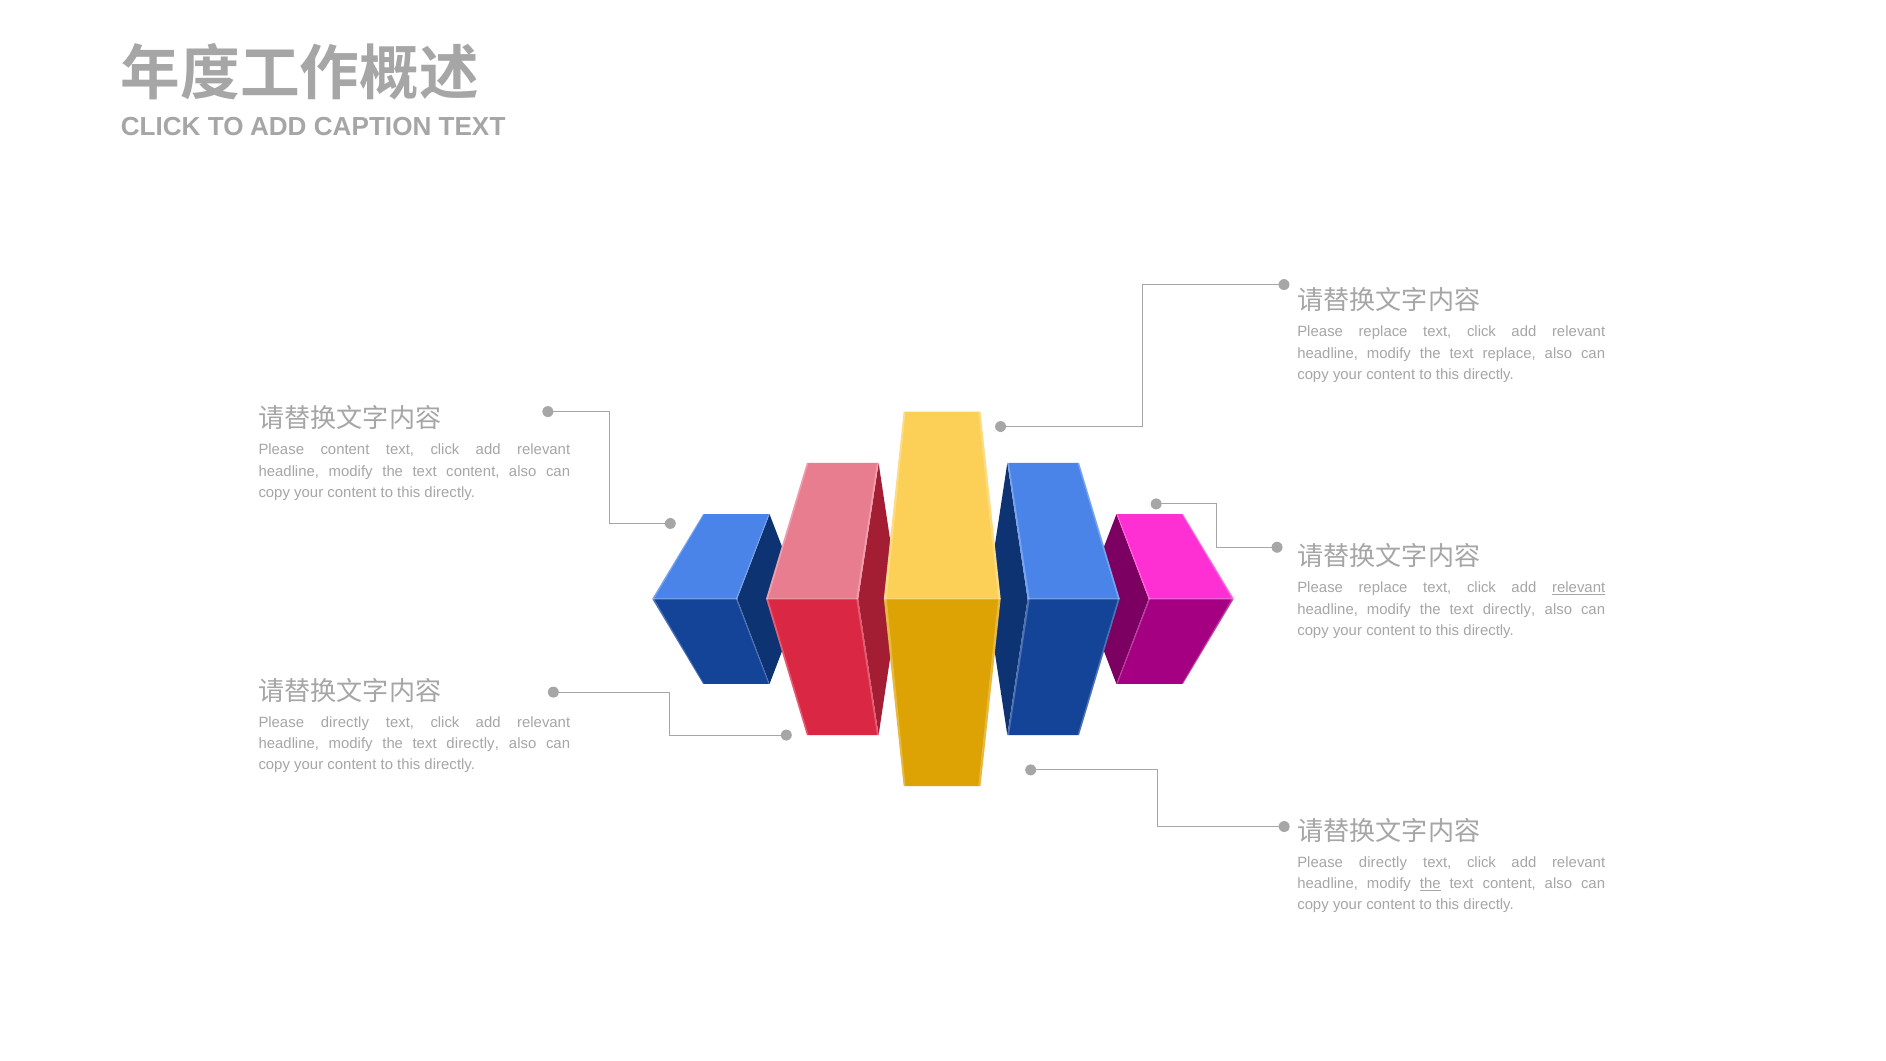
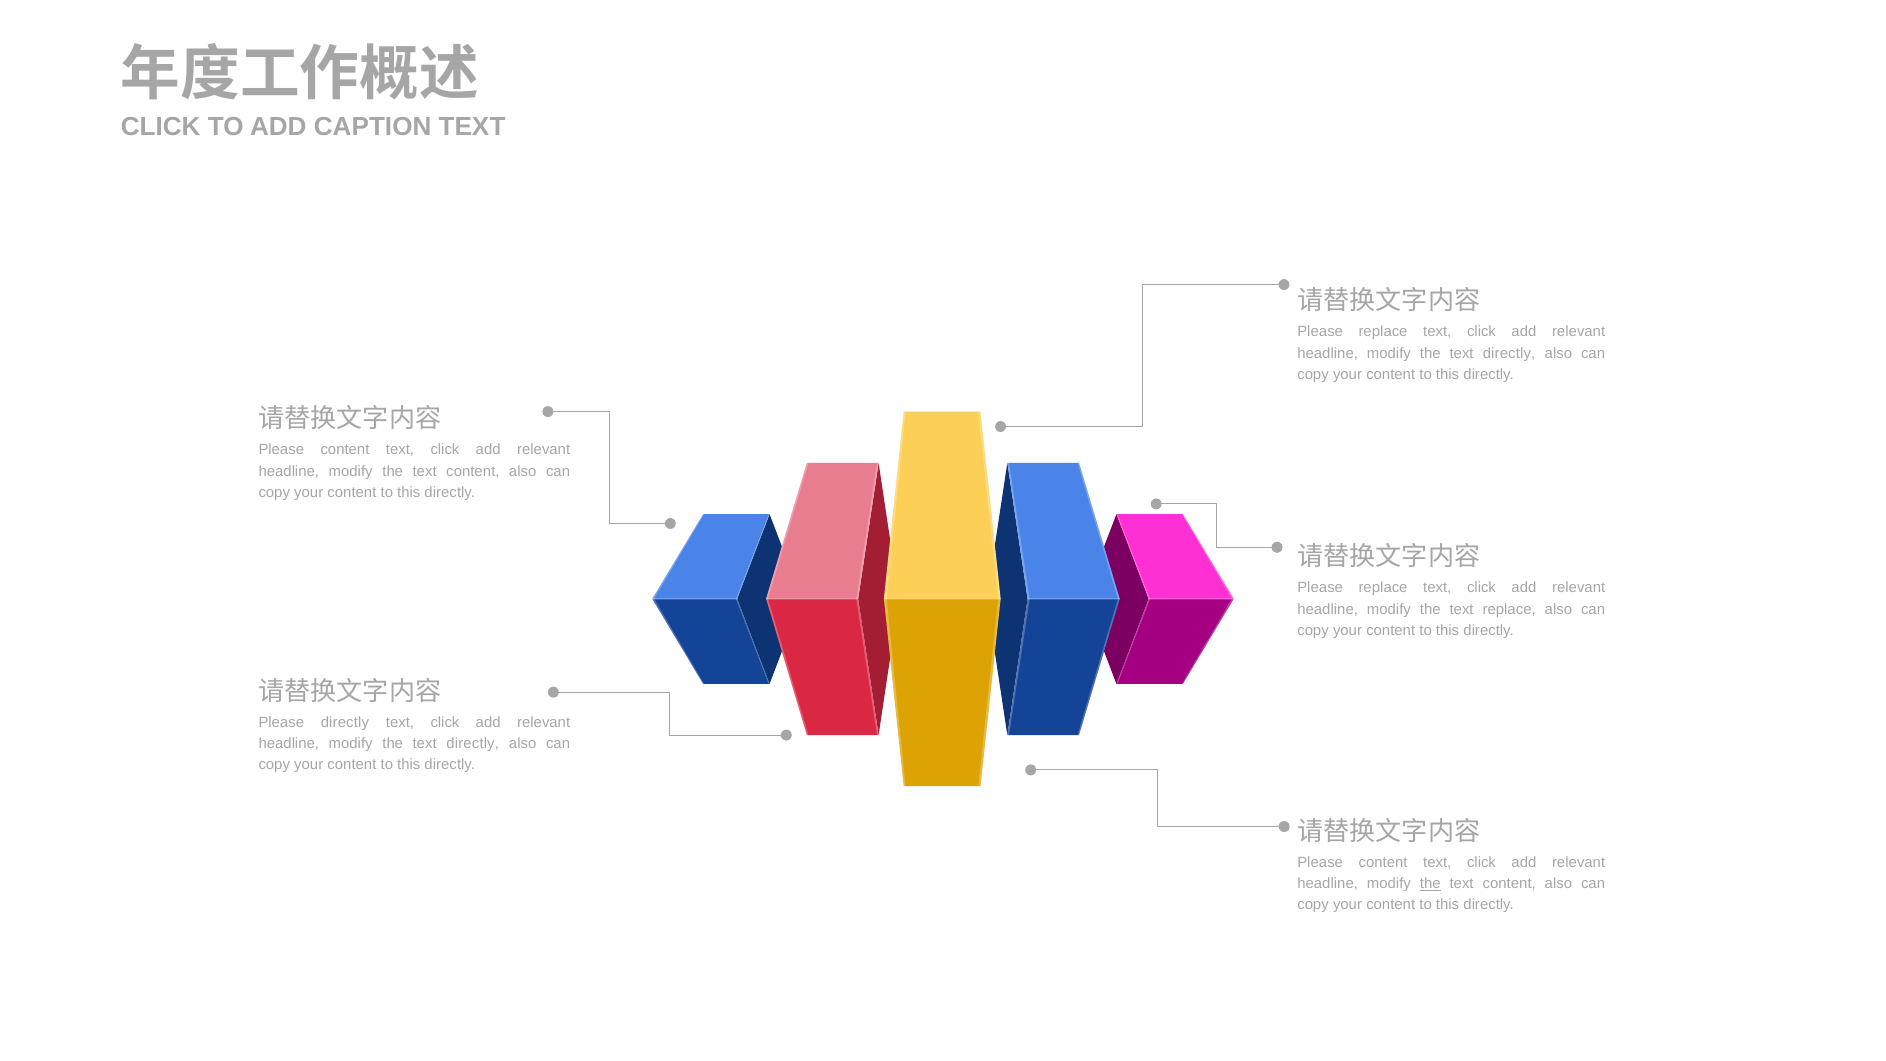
replace: replace -> directly (1509, 353)
relevant underline: present -> none (1579, 588)
directly: directly -> replace (1509, 609)
directly: directly -> content (1383, 862)
